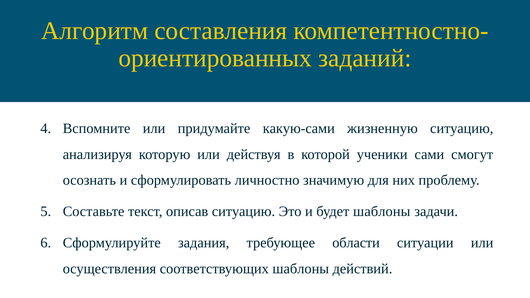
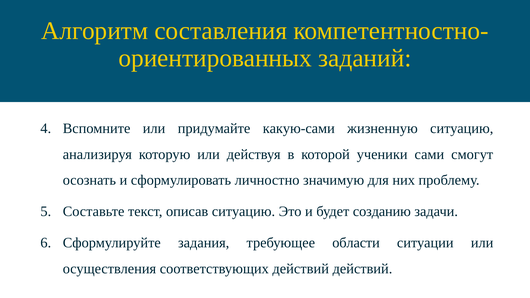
будет шаблоны: шаблоны -> созданию (382, 212)
соответствующих шаблоны: шаблоны -> действий (301, 269)
